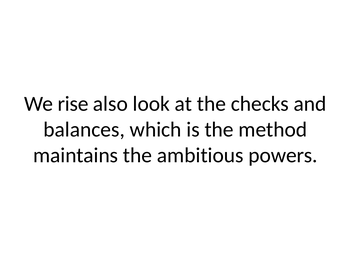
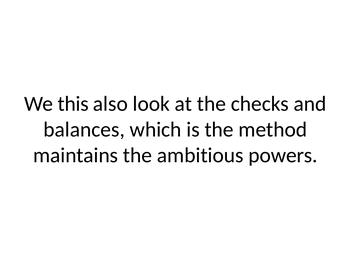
rise: rise -> this (73, 104)
